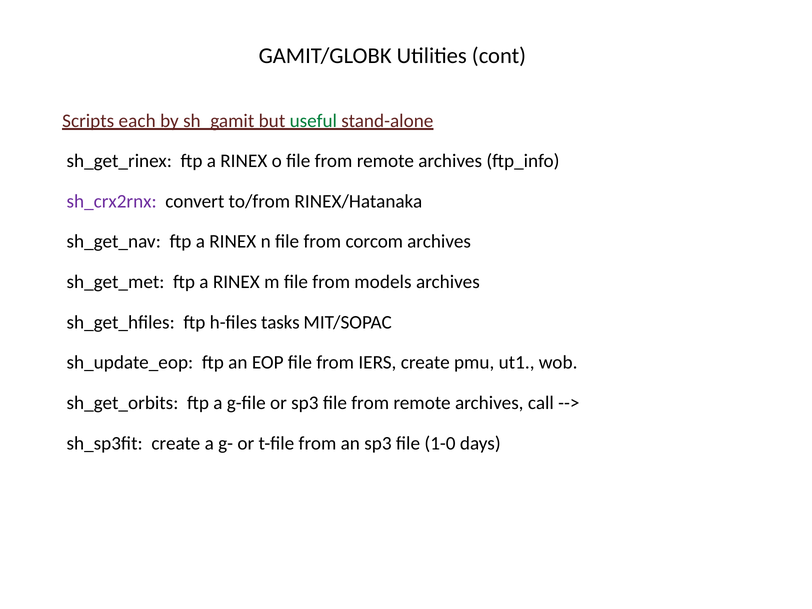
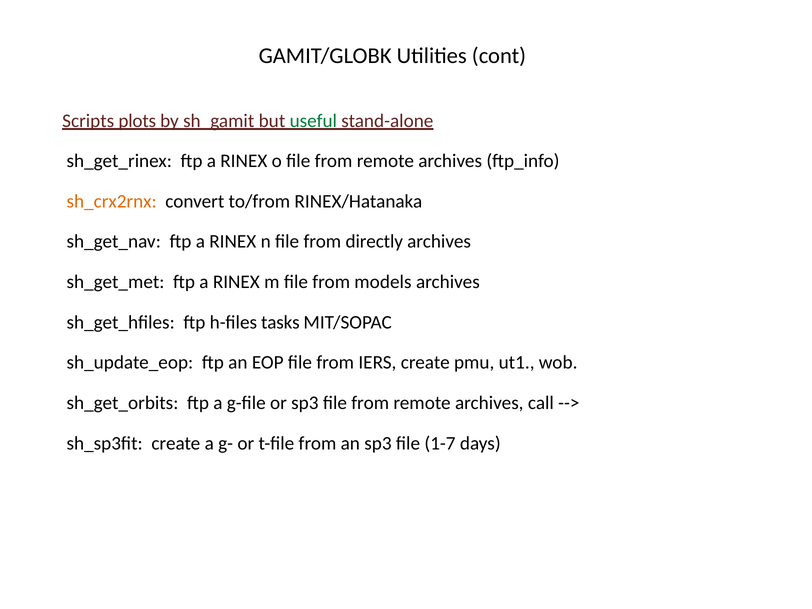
each: each -> plots (137, 121)
sh_crx2rnx colour: purple -> orange (112, 201)
corcom: corcom -> directly (374, 242)
1-0: 1-0 -> 1-7 (440, 443)
